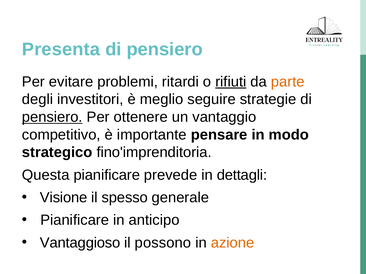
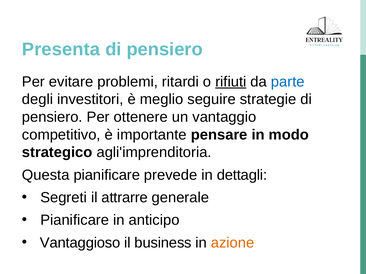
parte colour: orange -> blue (288, 82)
pensiero underline: present -> none (52, 117)
fino'imprenditoria: fino'imprenditoria -> agli'imprenditoria (154, 153)
Visione: Visione -> Segreti (64, 198)
spesso: spesso -> attrarre (125, 198)
possono: possono -> business (163, 243)
